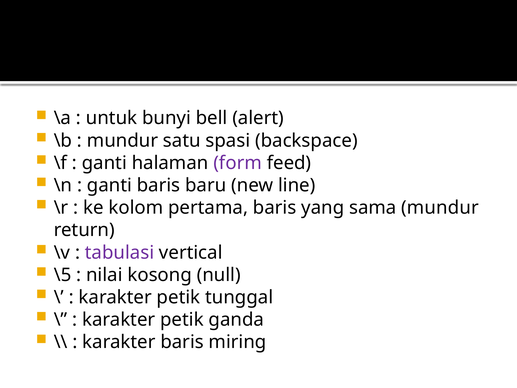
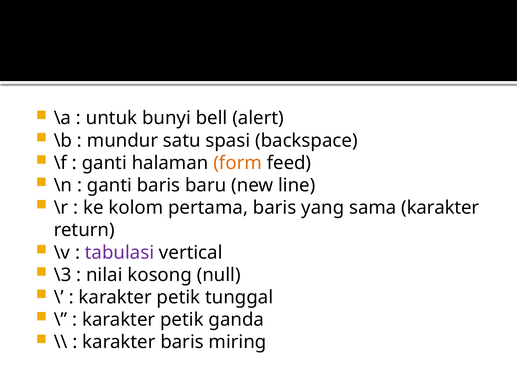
form colour: purple -> orange (238, 163)
sama mundur: mundur -> karakter (440, 208)
\5: \5 -> \3 (63, 275)
